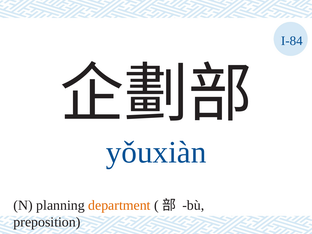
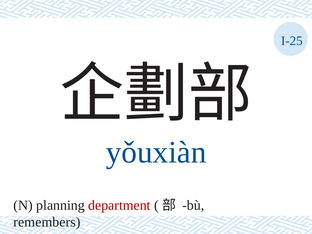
I-84: I-84 -> I-25 (292, 41)
department colour: orange -> red (119, 205)
preposition: preposition -> remembers (47, 222)
